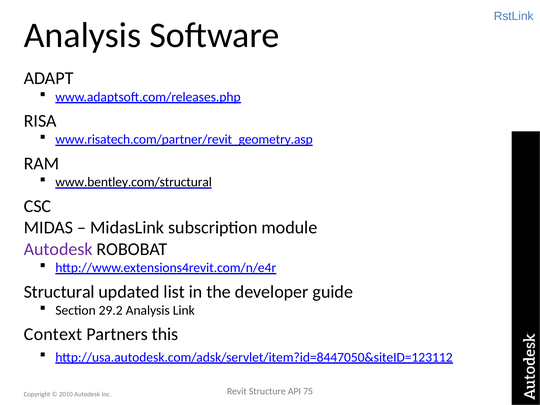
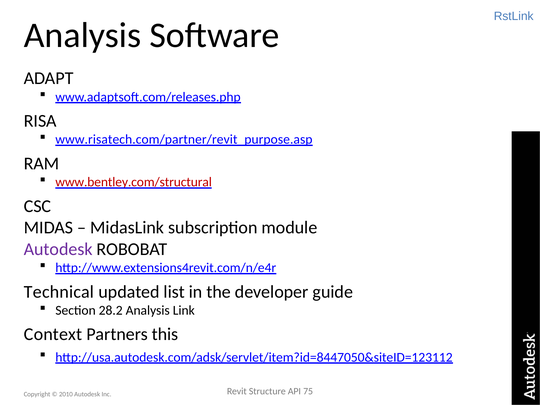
www.risatech.com/partner/revit_geometry.asp: www.risatech.com/partner/revit_geometry.asp -> www.risatech.com/partner/revit_purpose.asp (184, 139)
www.bentley.com/structural colour: black -> red (134, 182)
Structural: Structural -> Technical (59, 292)
29.2: 29.2 -> 28.2 (111, 310)
